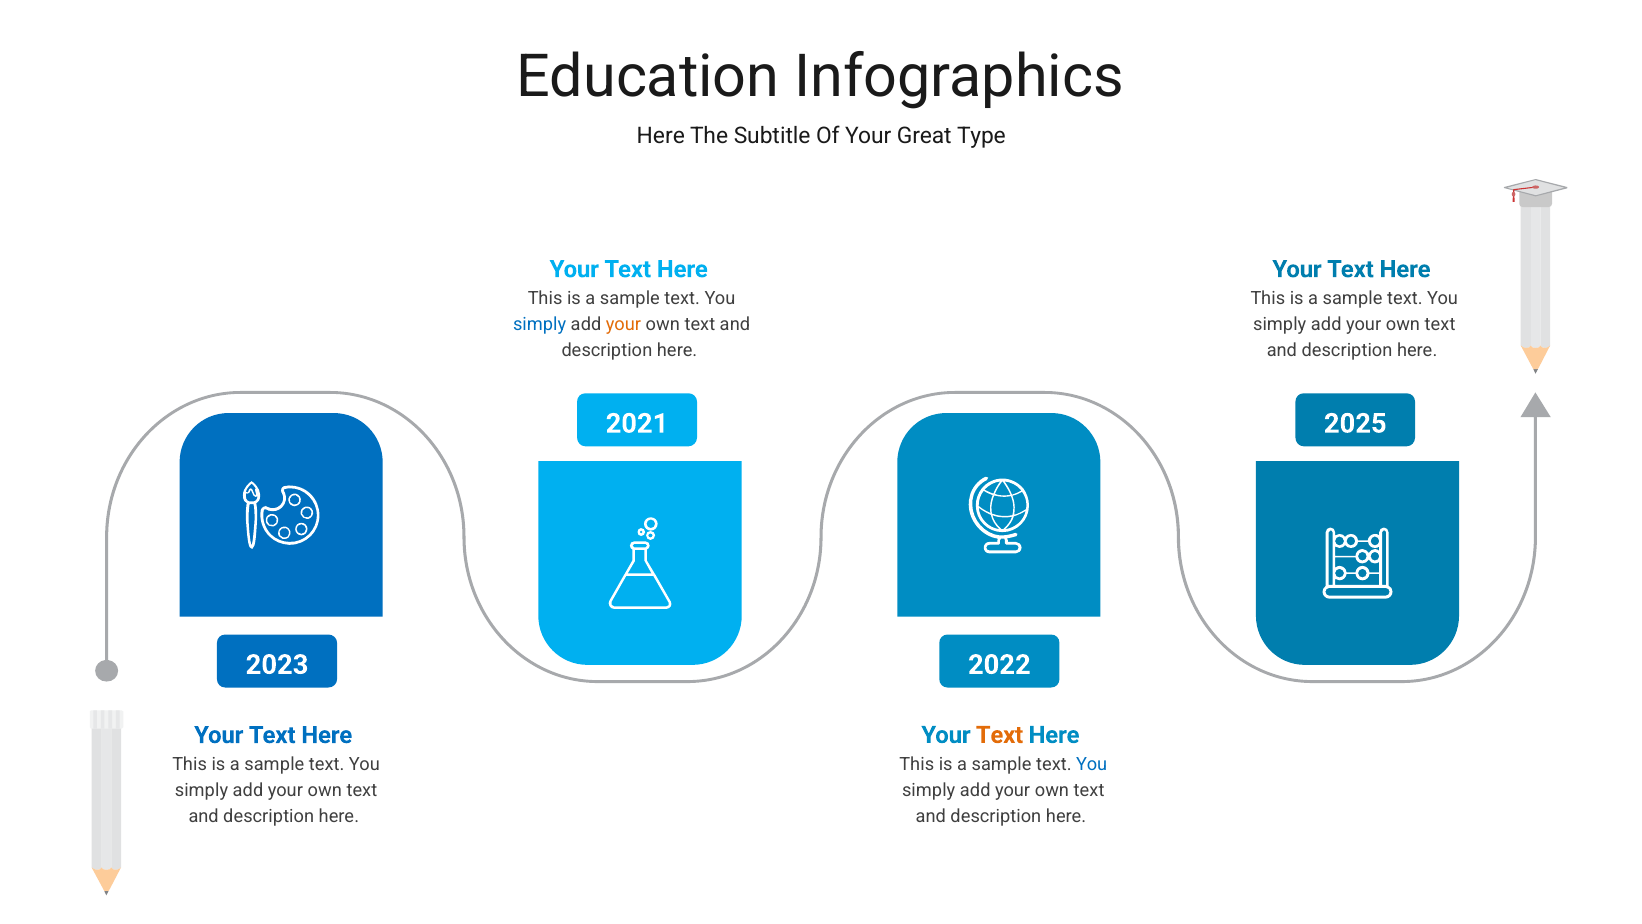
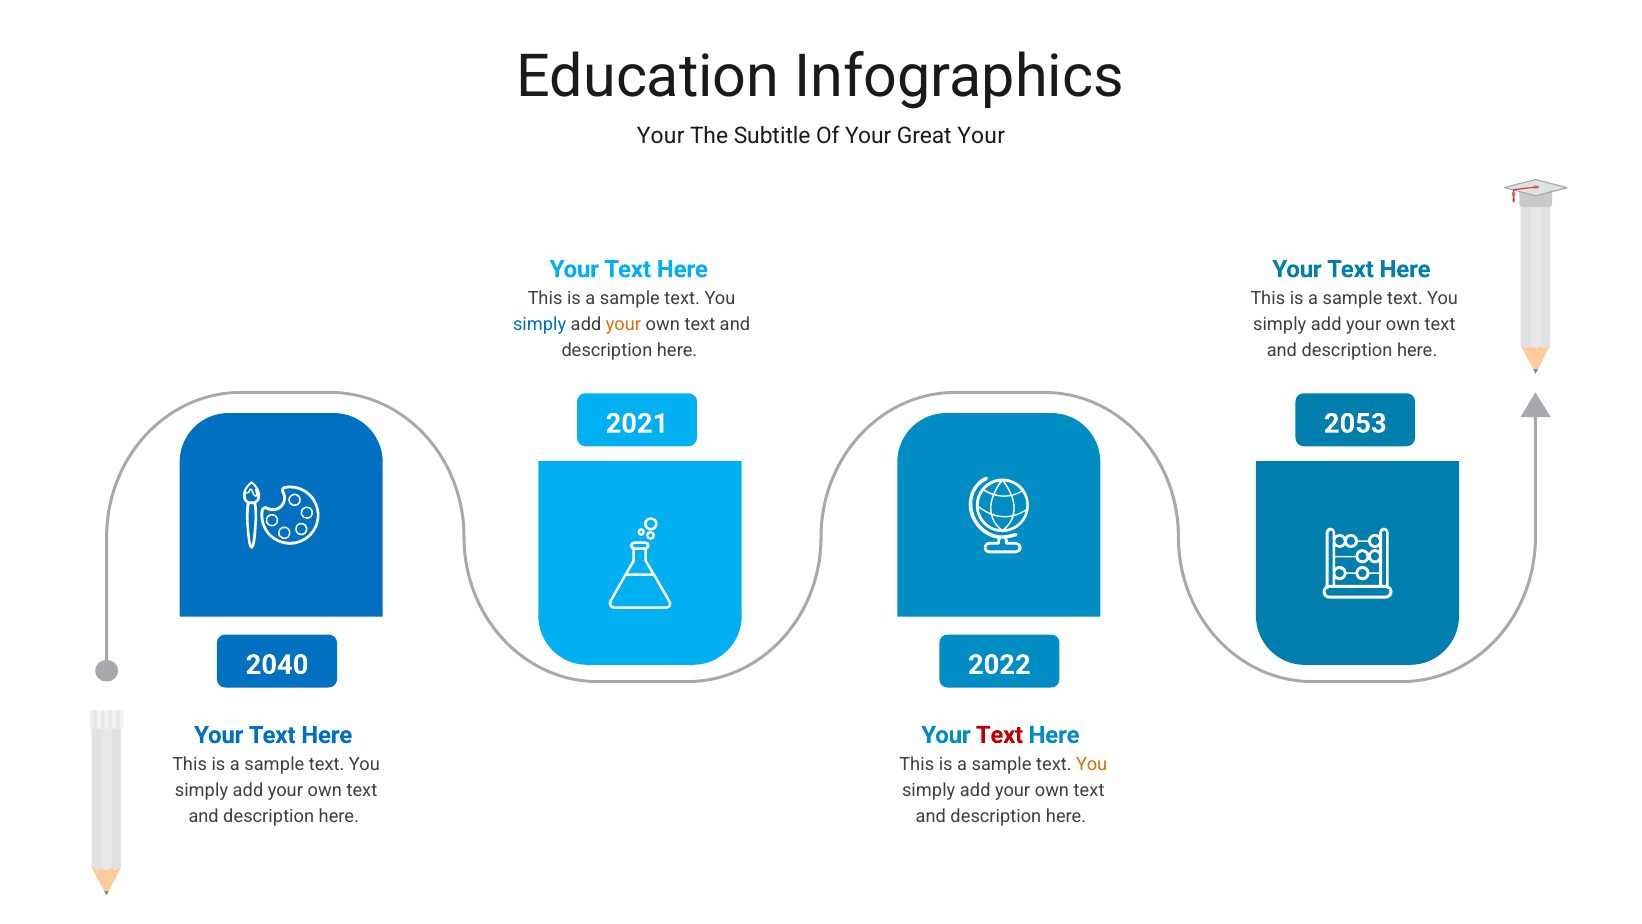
Here: Here -> Your (661, 136)
Great Type: Type -> Your (981, 136)
2025: 2025 -> 2053 (1355, 423)
2023: 2023 -> 2040 (277, 665)
Text colour: orange -> red (1000, 735)
You colour: blue -> orange (1092, 764)
